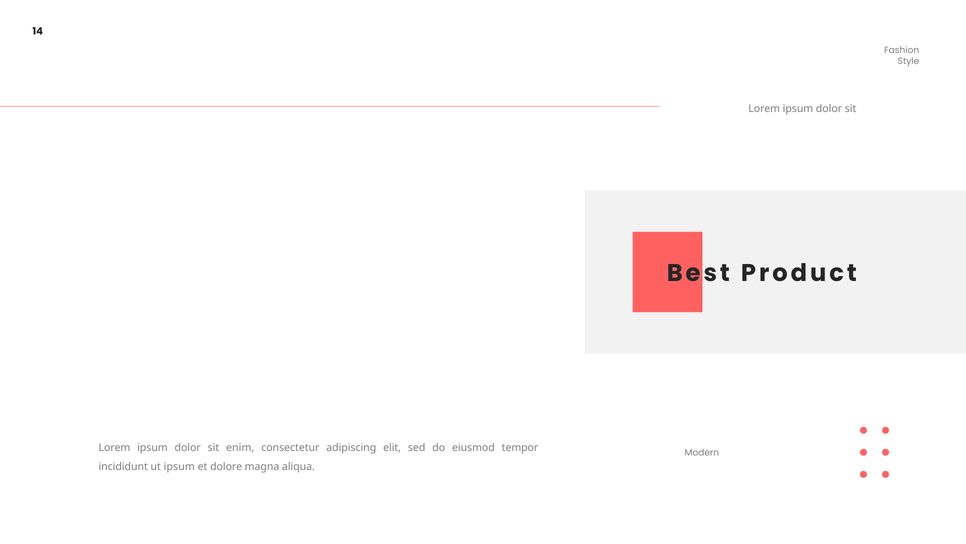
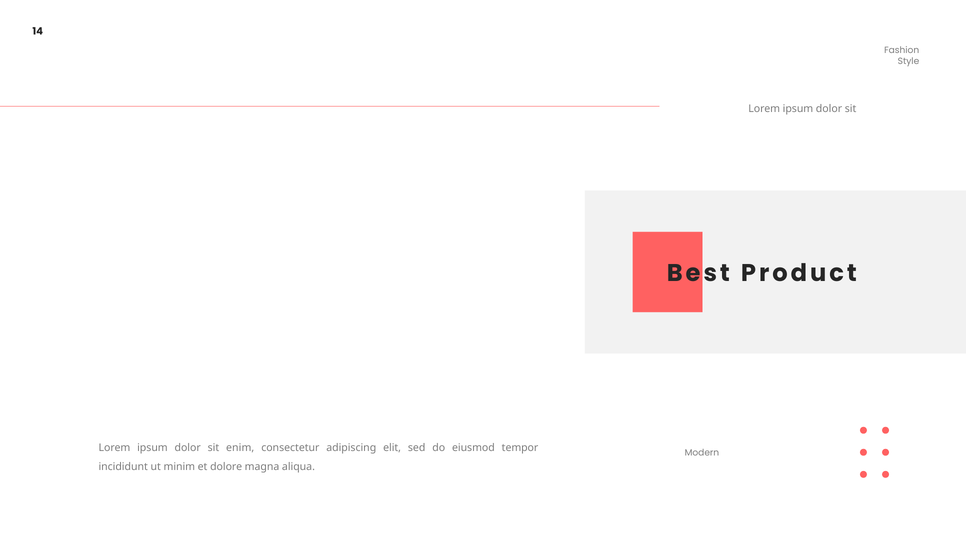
ut ipsum: ipsum -> minim (179, 466)
